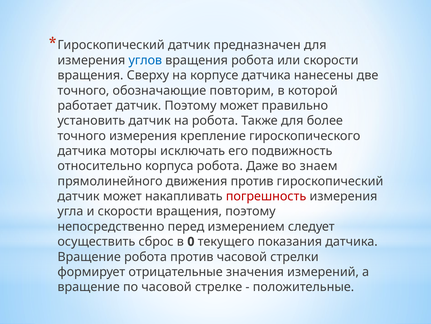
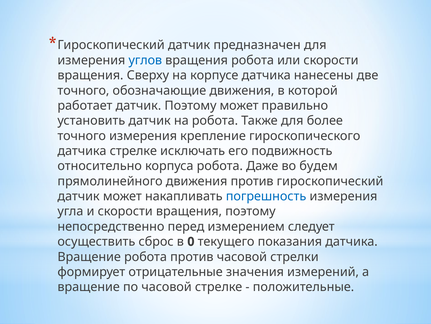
обозначающие повторим: повторим -> движения (242, 90)
датчика моторы: моторы -> стрелке (133, 151)
знаем: знаем -> будем (319, 166)
погрешность colour: red -> blue (266, 196)
